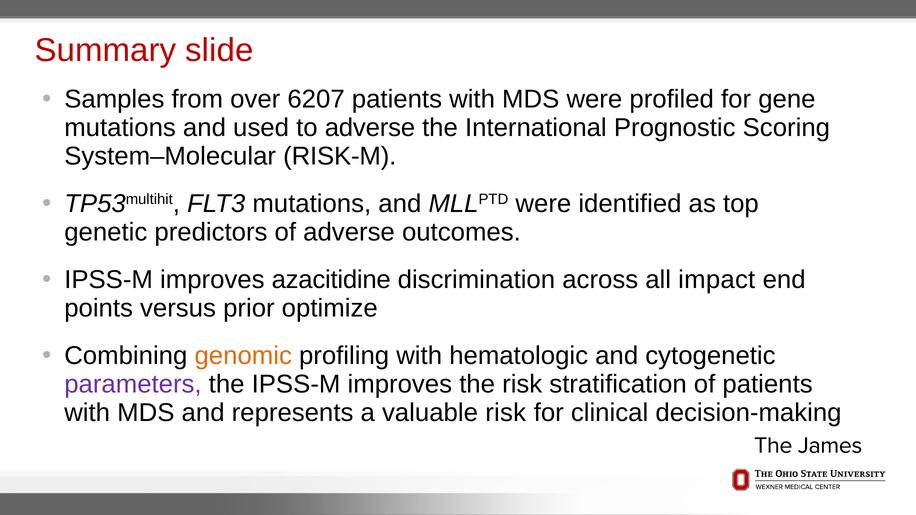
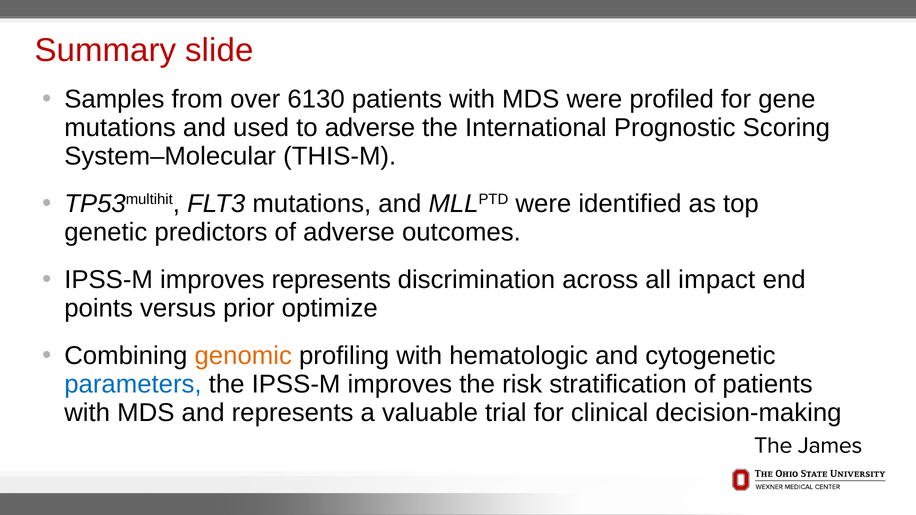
6207: 6207 -> 6130 (316, 99)
RISK-M: RISK-M -> THIS-M (340, 156)
improves azacitidine: azacitidine -> represents (331, 280)
parameters colour: purple -> blue (133, 384)
valuable risk: risk -> trial (506, 413)
